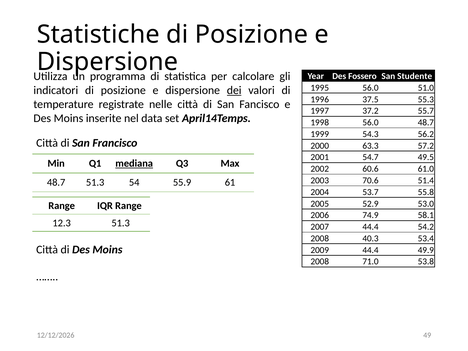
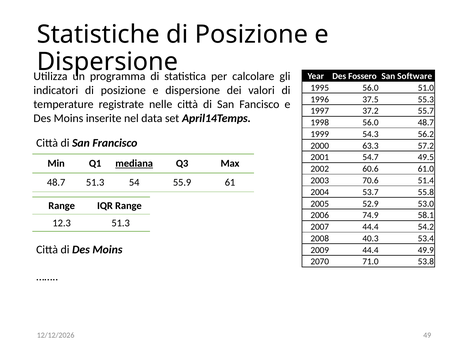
Studente: Studente -> Software (415, 76)
dei underline: present -> none (234, 90)
2008: 2008 -> 2070 (320, 262)
